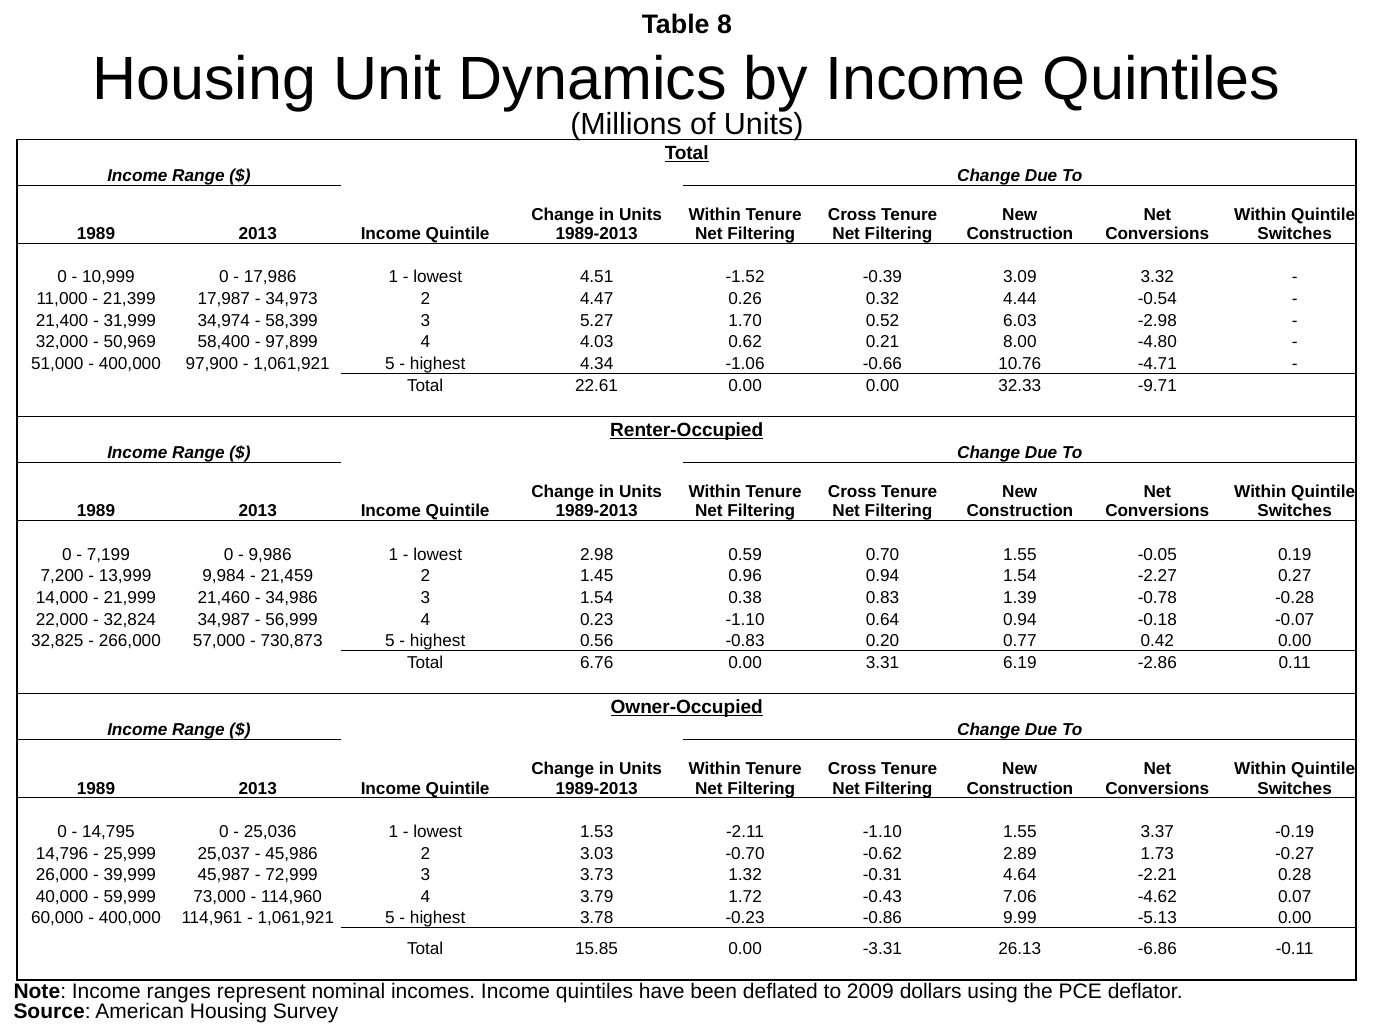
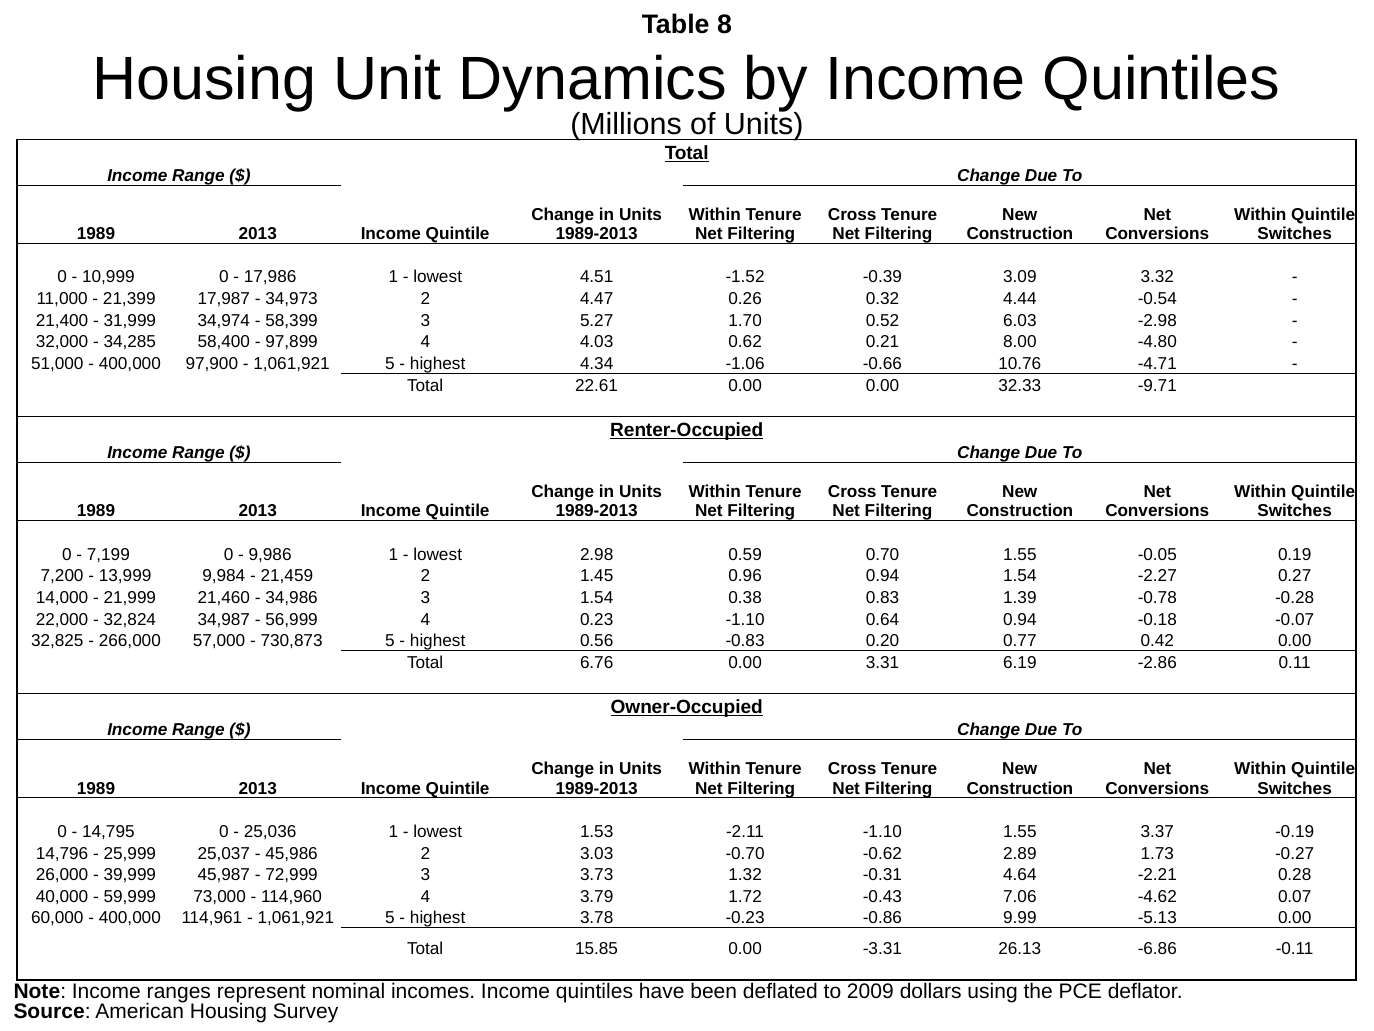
50,969: 50,969 -> 34,285 (130, 342)
